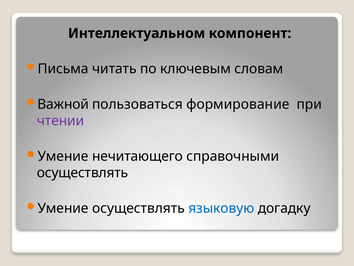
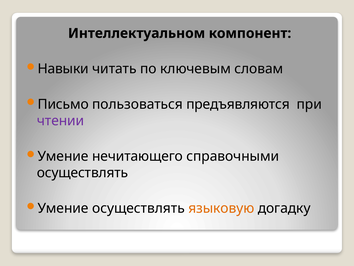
Письма: Письма -> Навыки (63, 69)
Важной: Важной -> Письмо (63, 104)
формирование: формирование -> предъявляются (238, 104)
языковую colour: blue -> orange (221, 208)
